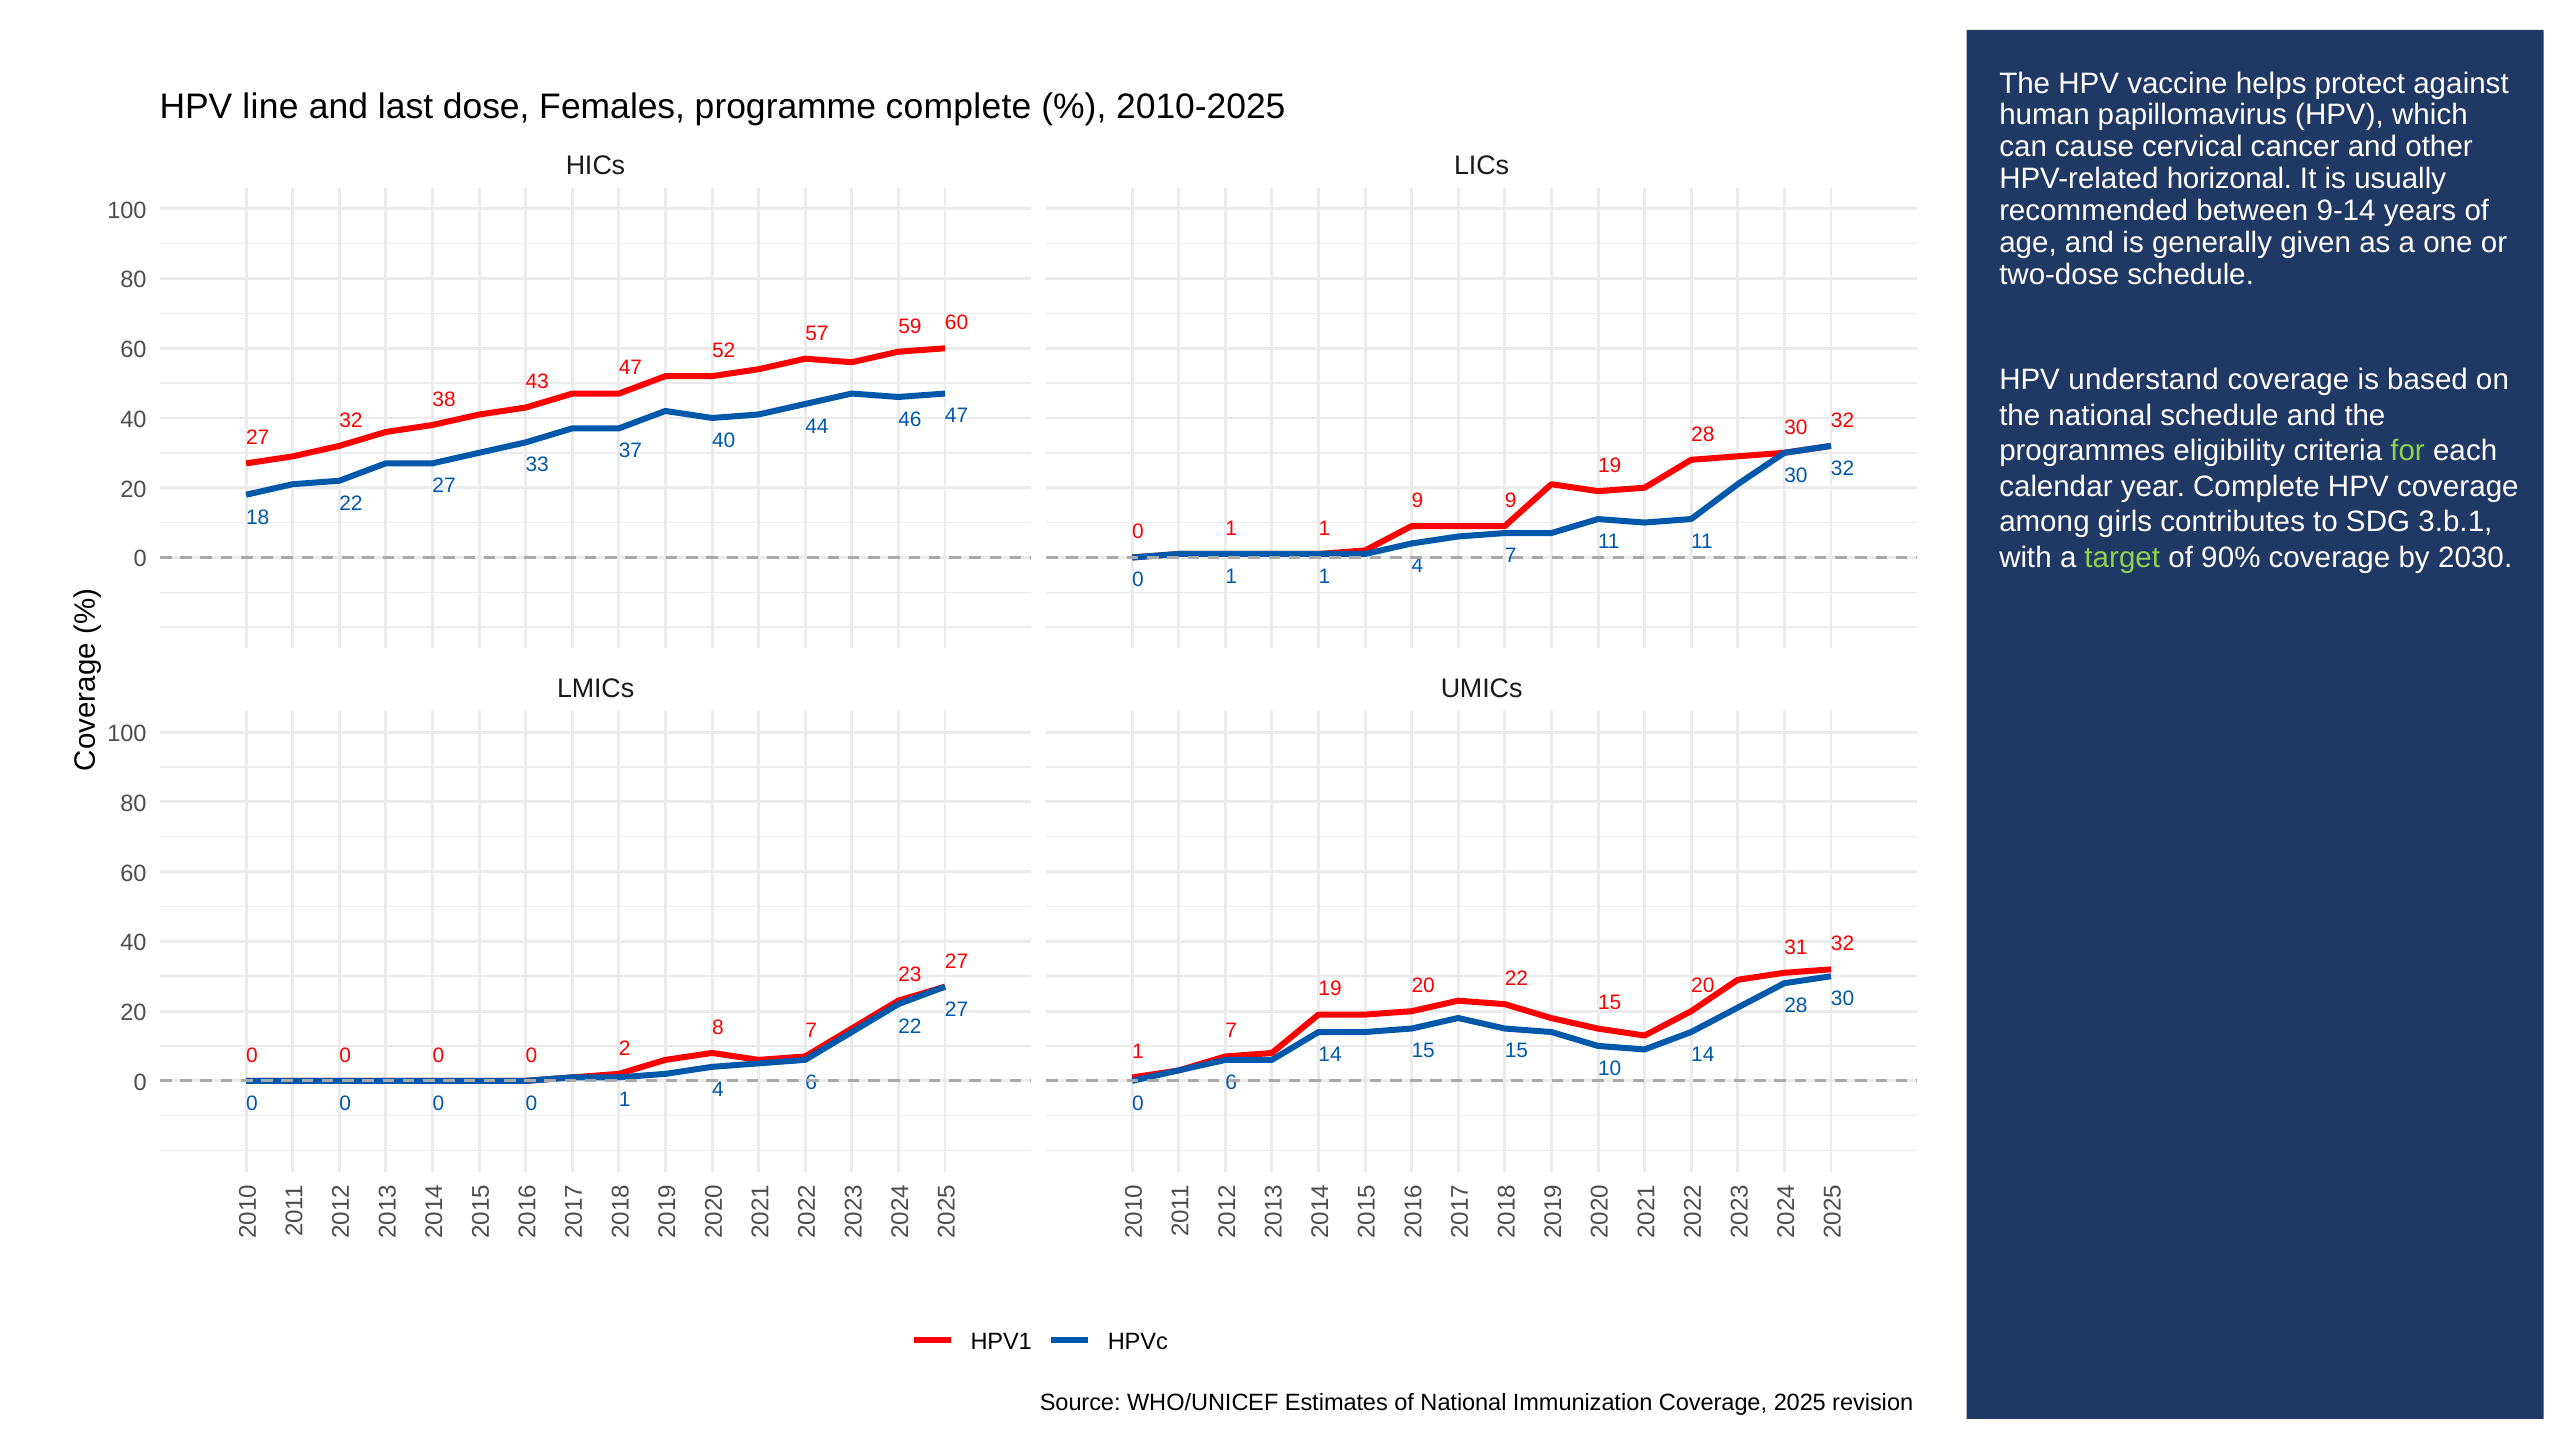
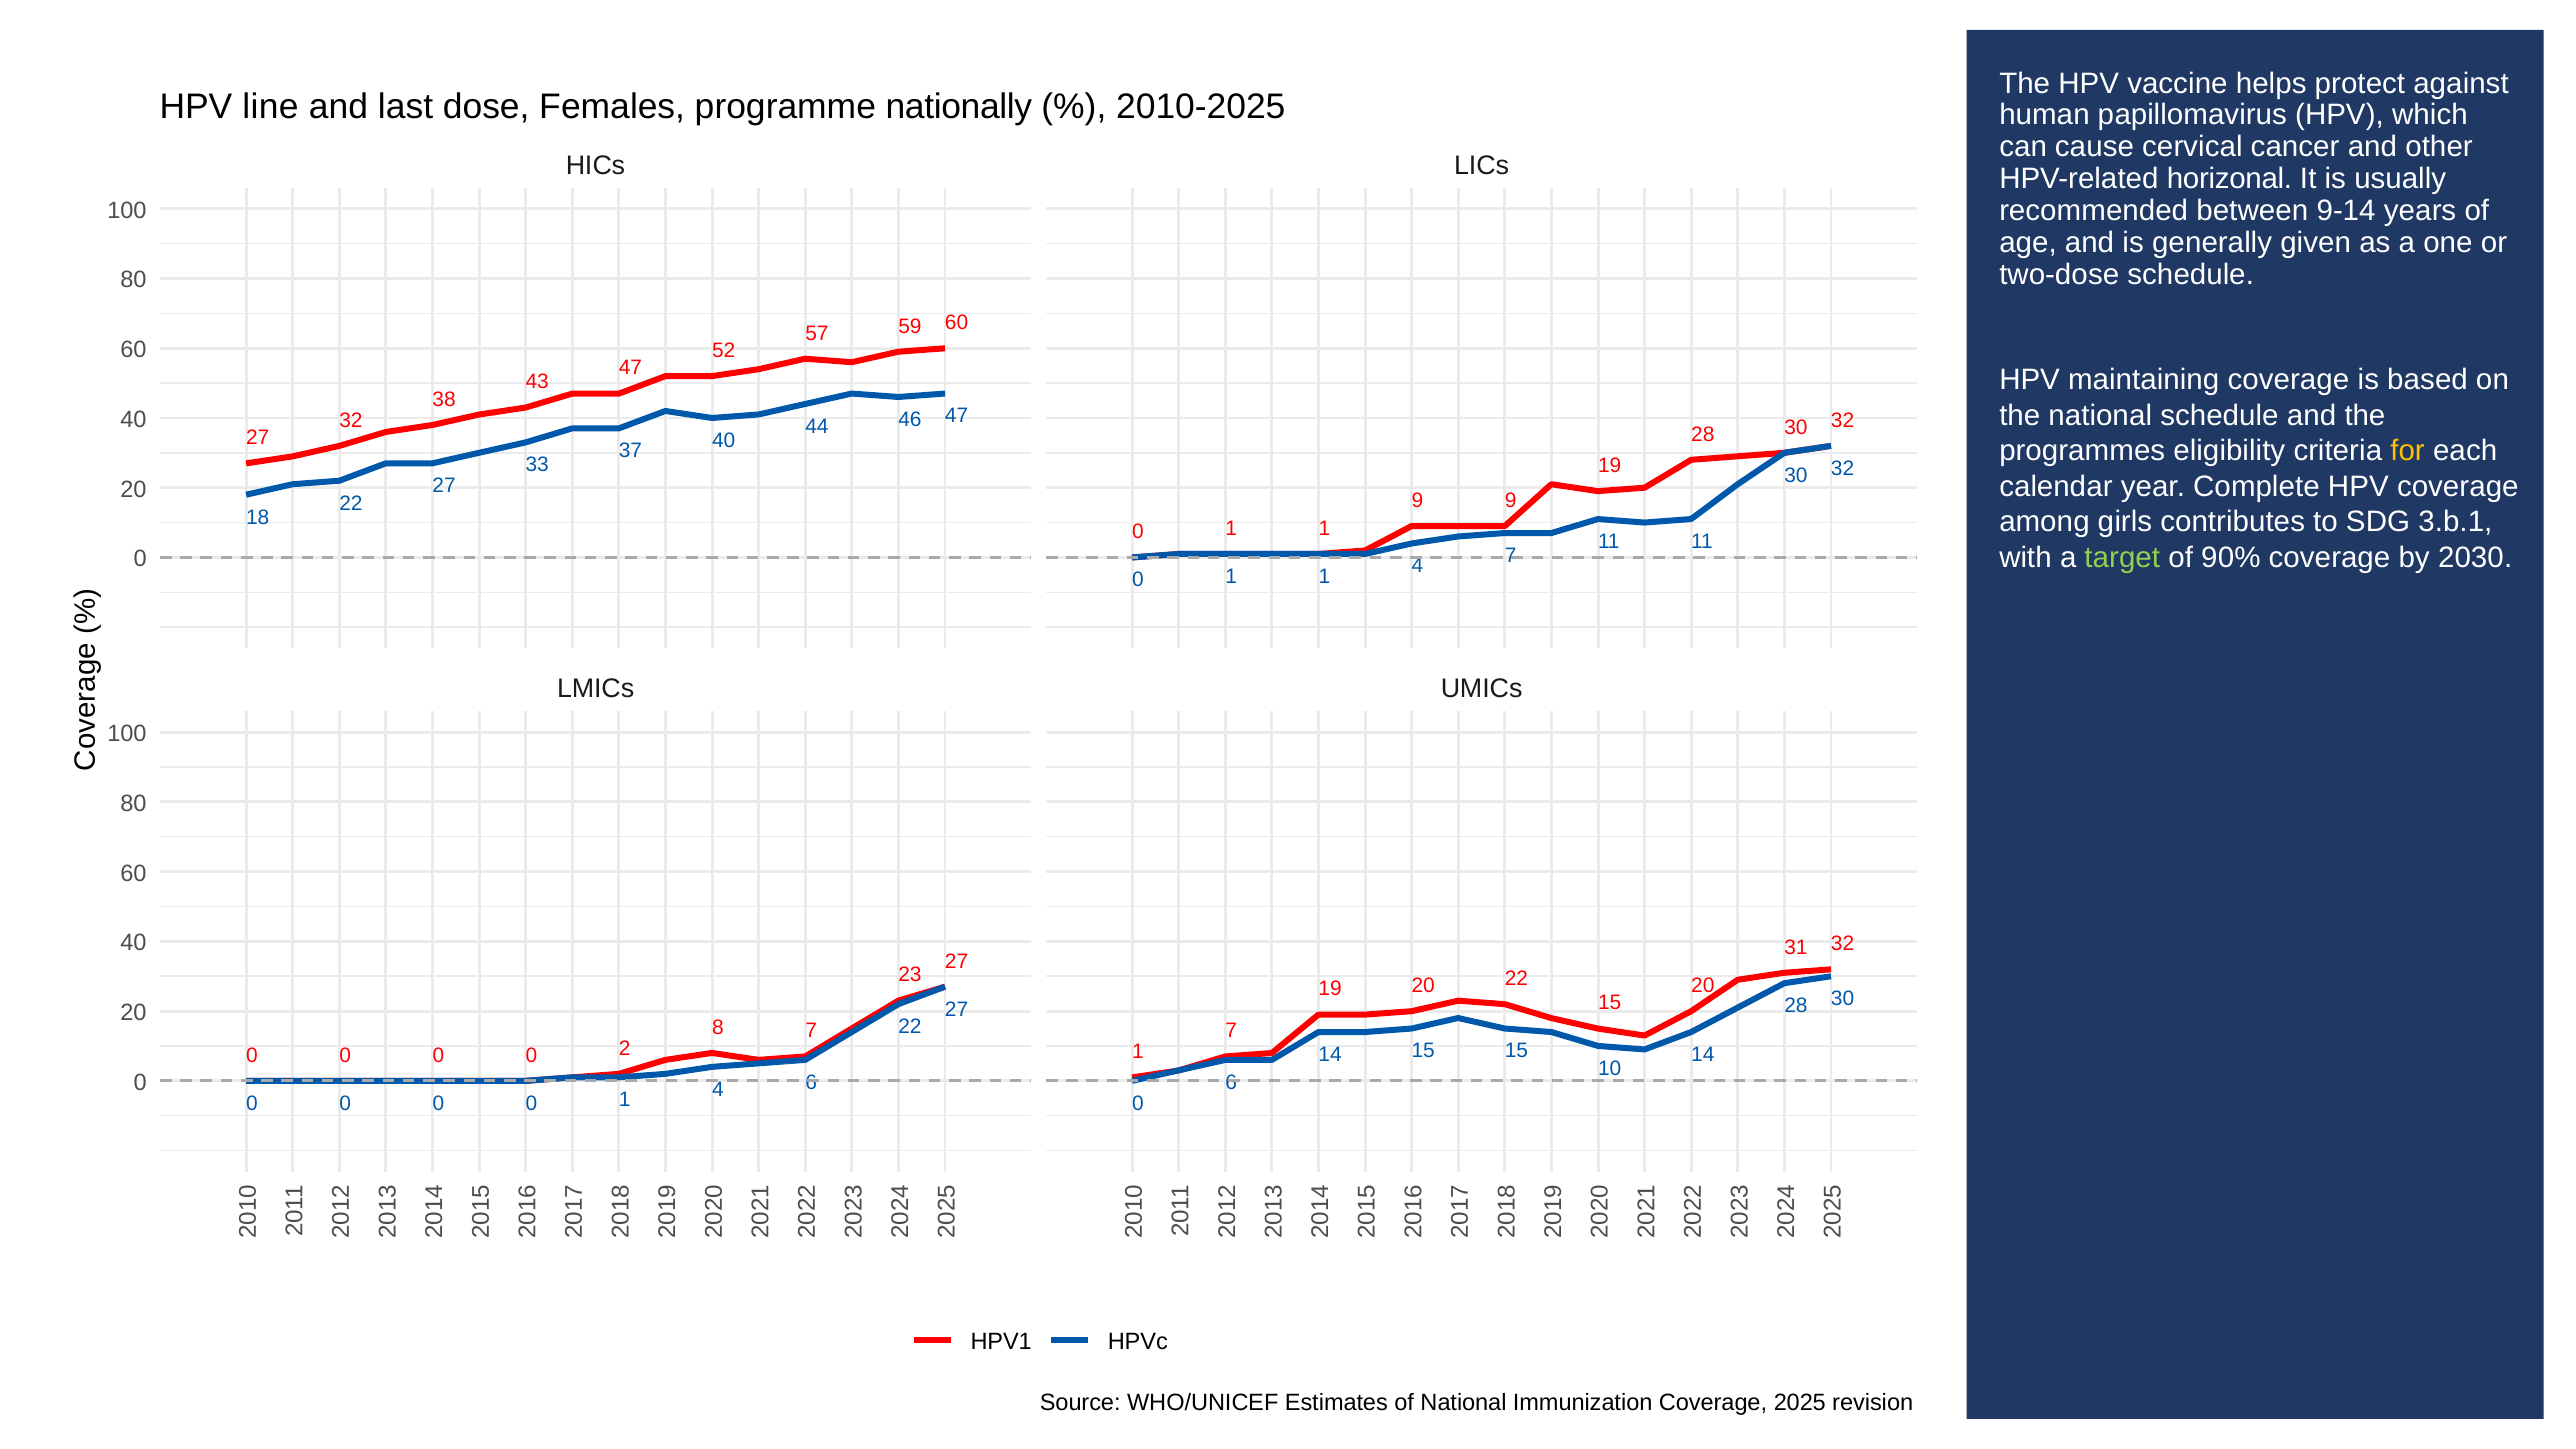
programme complete: complete -> nationally (959, 107)
understand: understand -> maintaining (2144, 380)
for colour: light green -> yellow (2408, 451)
